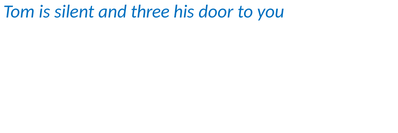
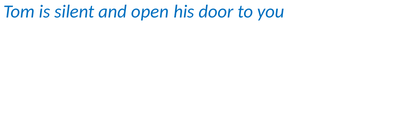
three: three -> open (150, 11)
